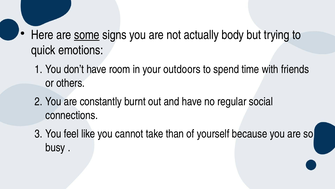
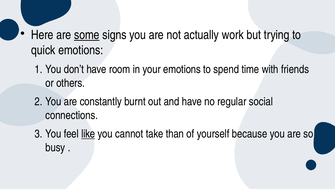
body: body -> work (233, 35)
your outdoors: outdoors -> emotions (182, 69)
like underline: none -> present (88, 133)
